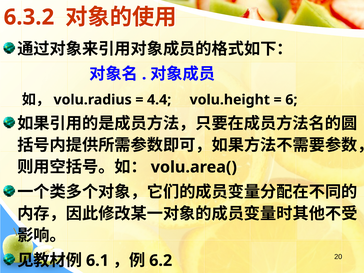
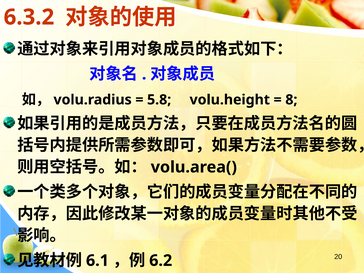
4.4: 4.4 -> 5.8 (159, 100)
6: 6 -> 8 (291, 100)
